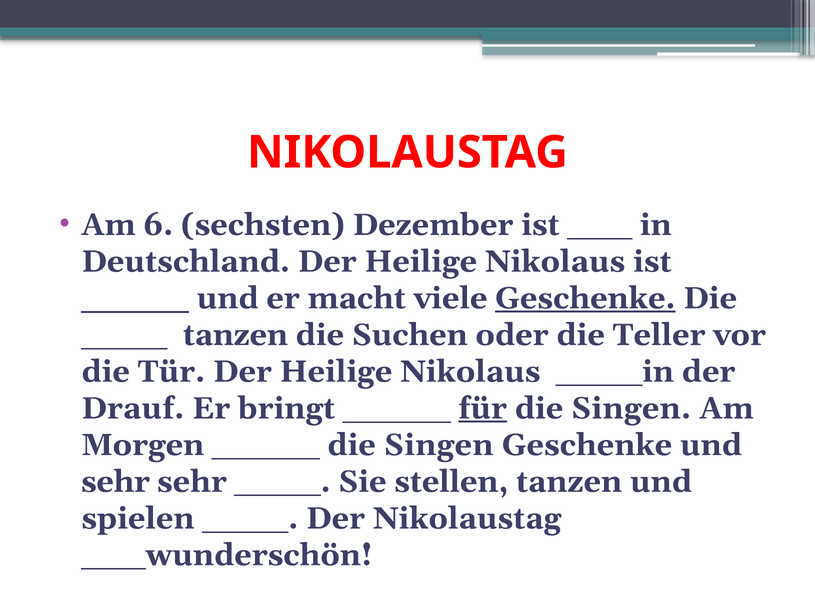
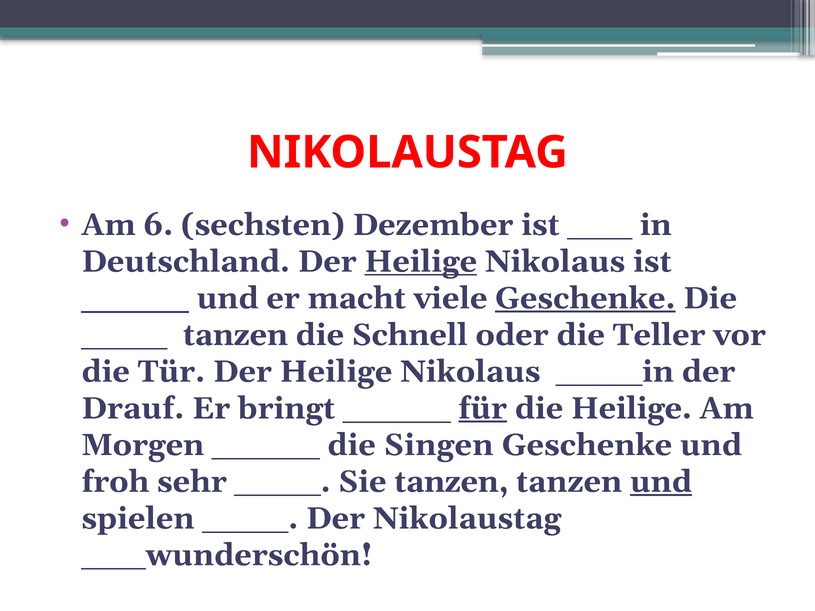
Heilige underline: none -> present (421, 262)
Suchen: Suchen -> Schnell (410, 335)
Singen: Singen -> Heilige (631, 409)
sehr: sehr -> froh (115, 482)
Sie stellen: stellen -> tanzen (451, 482)
und underline: none -> present (661, 482)
